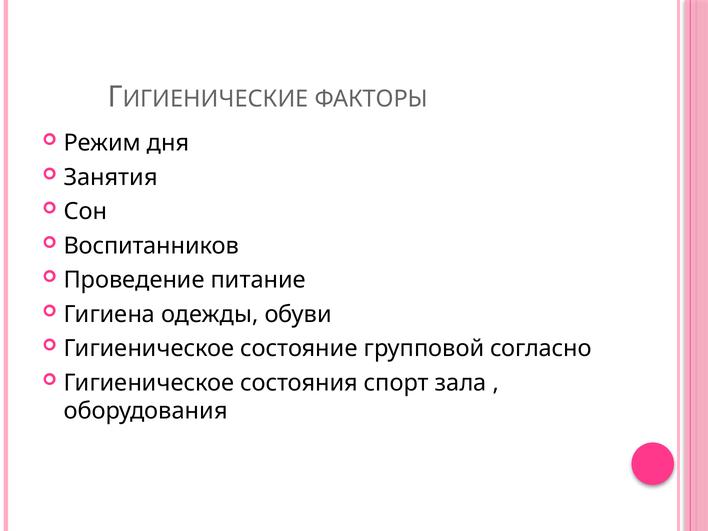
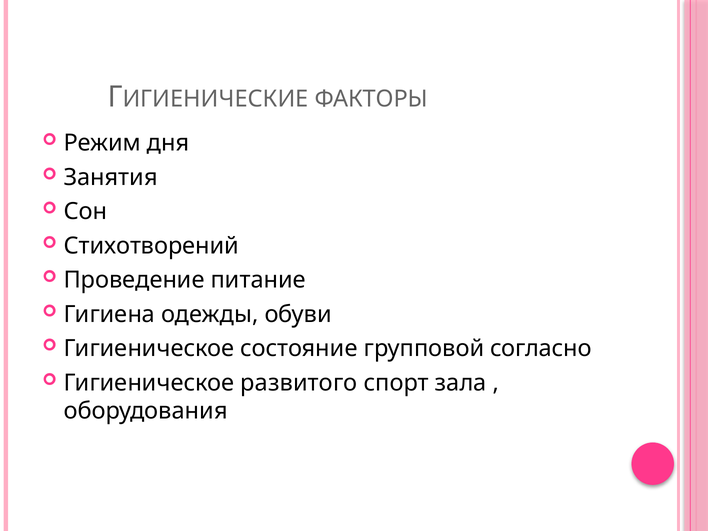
Воспитанников: Воспитанников -> Стихотворений (151, 246)
состояния: состояния -> развитого (299, 383)
